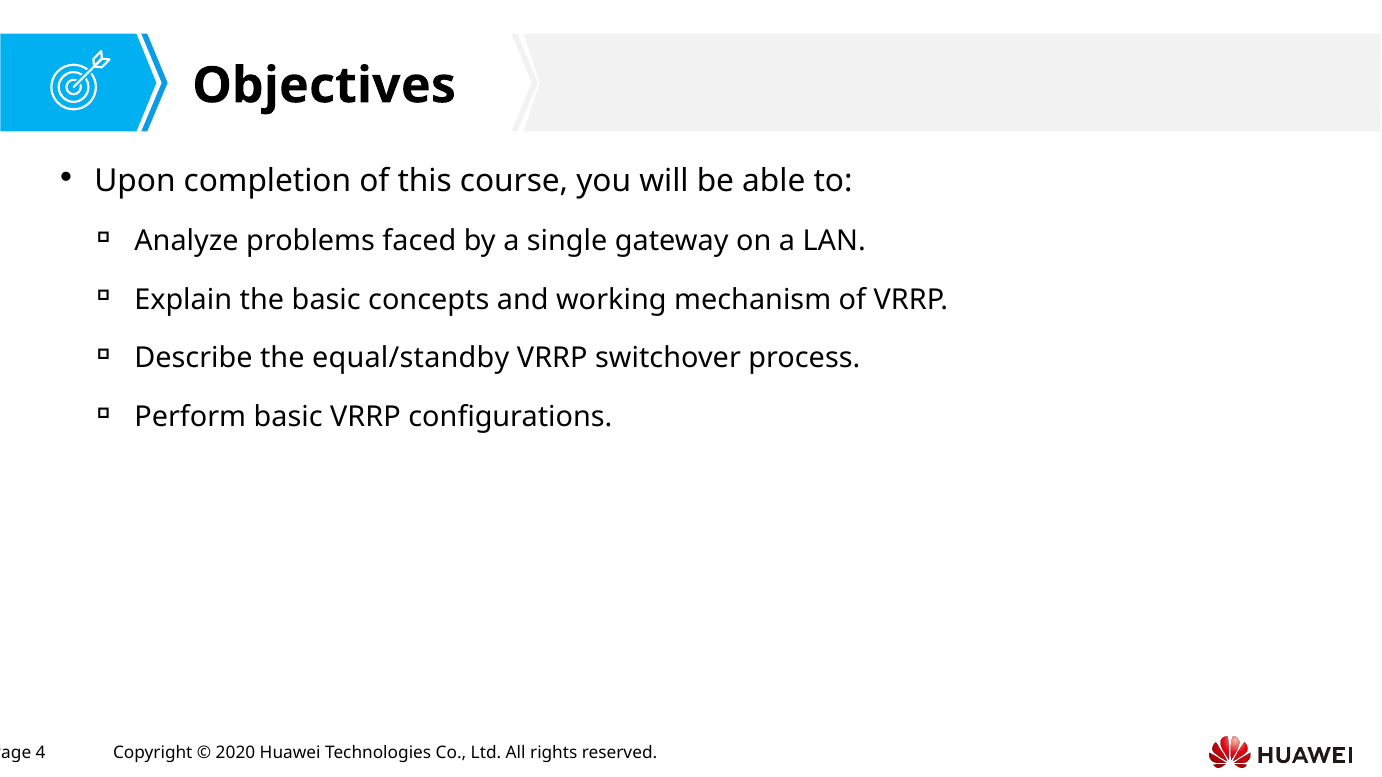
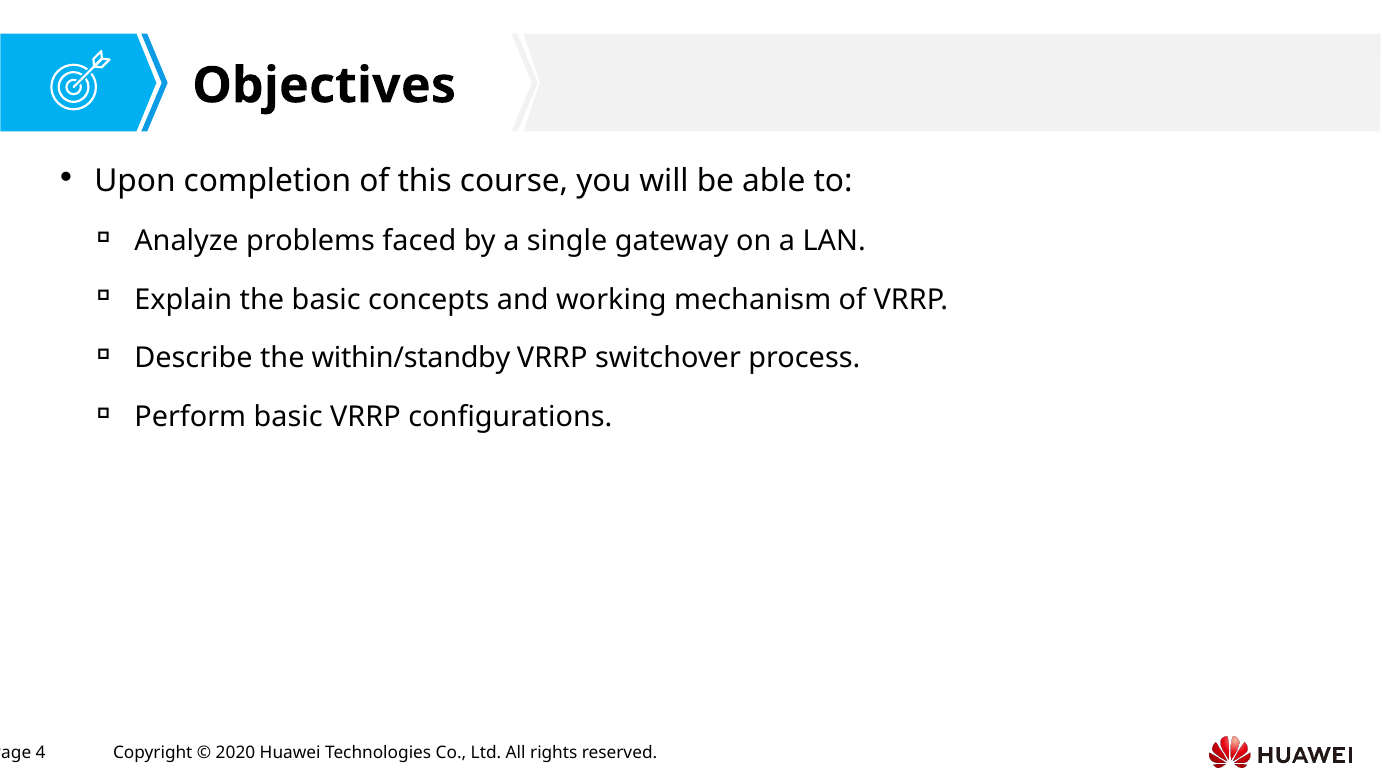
equal/standby: equal/standby -> within/standby (411, 358)
